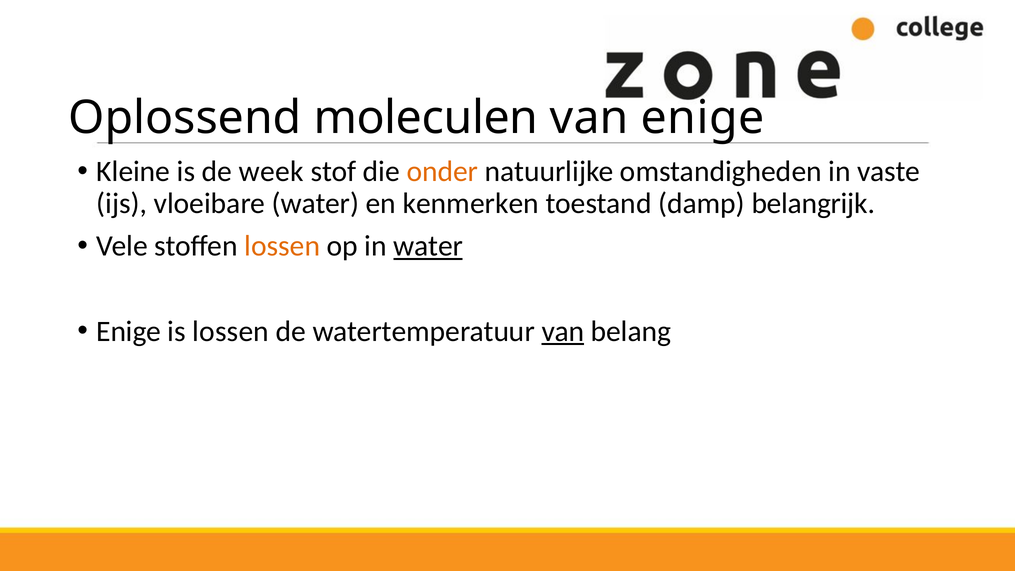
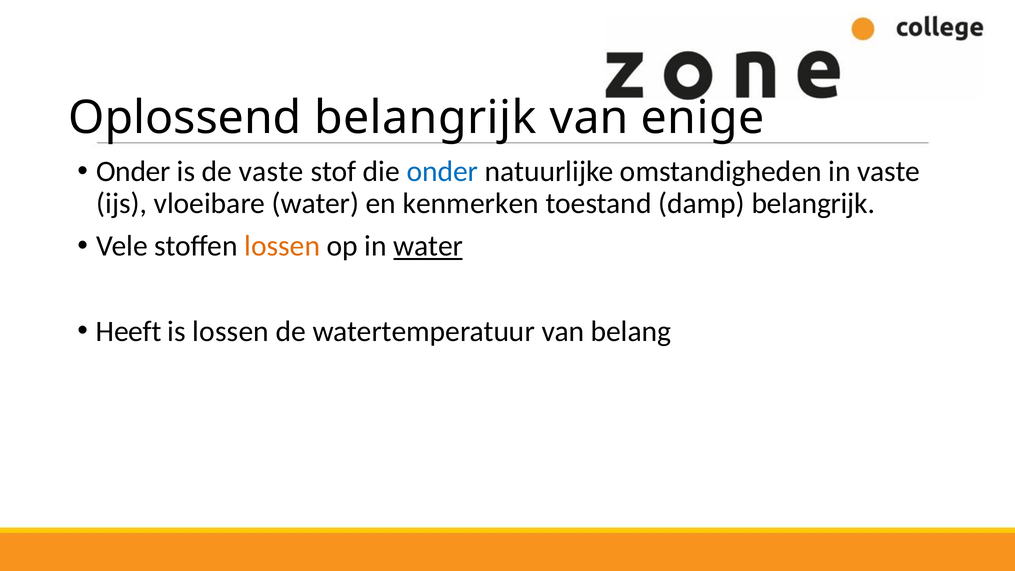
Oplossend moleculen: moleculen -> belangrijk (425, 118)
Kleine: Kleine -> Onder (133, 172)
de week: week -> vaste (271, 172)
onder colour: orange -> blue (442, 172)
Enige: Enige -> Heeft (129, 331)
van underline: present -> none (563, 331)
